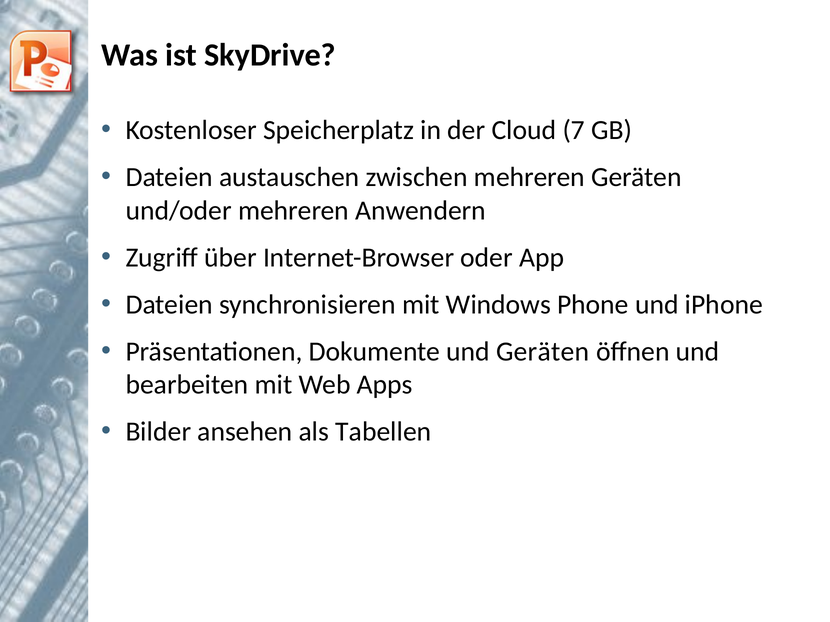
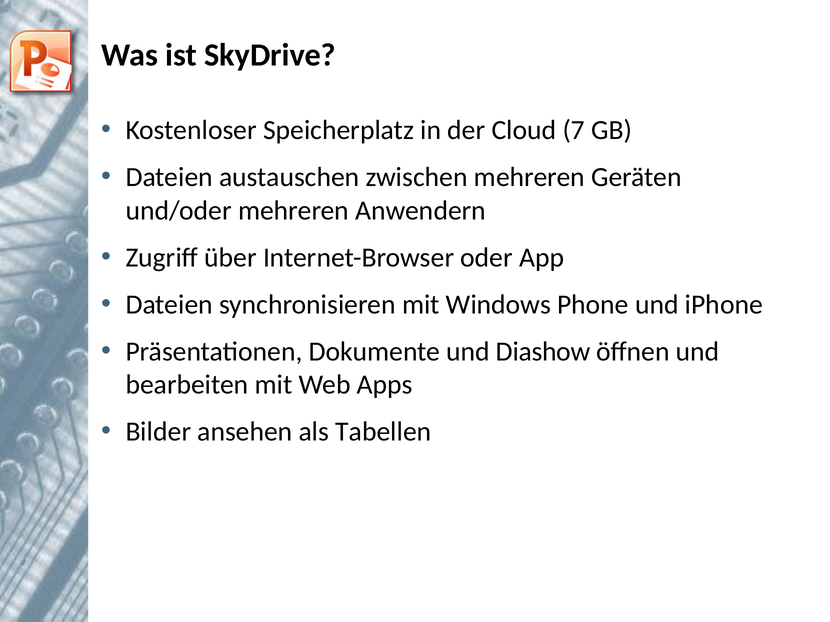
und Geräten: Geräten -> Diashow (543, 352)
